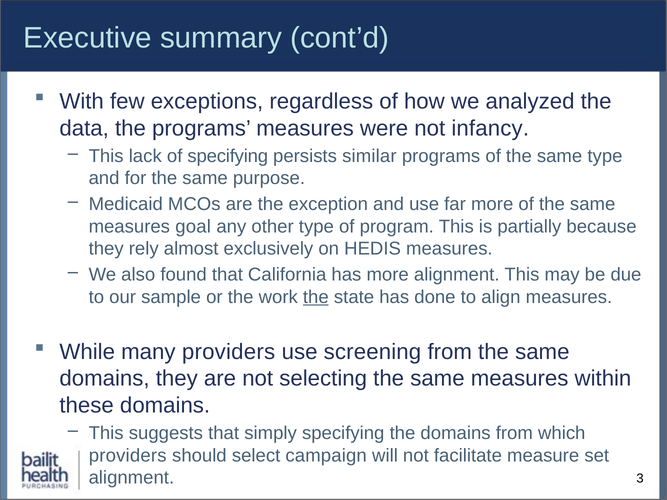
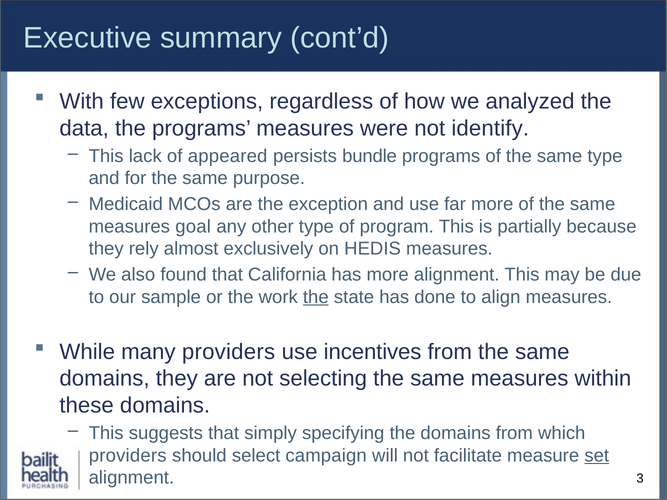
infancy: infancy -> identify (490, 128)
of specifying: specifying -> appeared (228, 156)
similar: similar -> bundle (370, 156)
screening: screening -> incentives (373, 352)
set underline: none -> present (597, 456)
